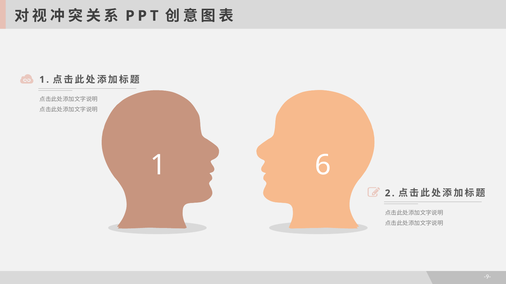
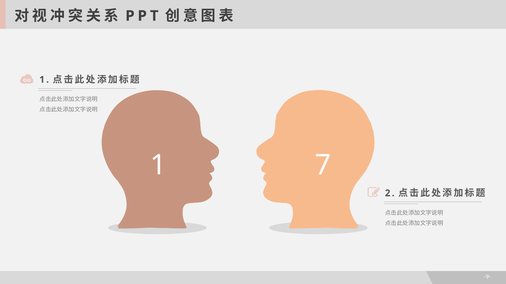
6: 6 -> 7 (323, 165)
